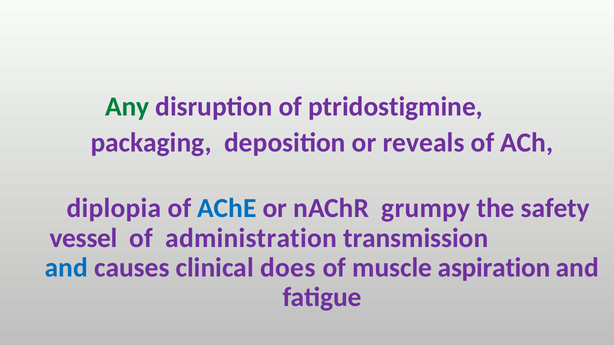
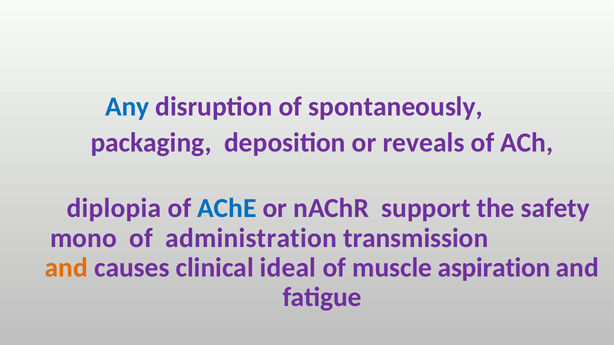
Any colour: green -> blue (127, 107)
ptridostigmine: ptridostigmine -> spontaneously (396, 107)
grumpy: grumpy -> support (426, 209)
vessel: vessel -> mono (83, 238)
and colour: blue -> orange (66, 268)
does: does -> ideal (288, 268)
